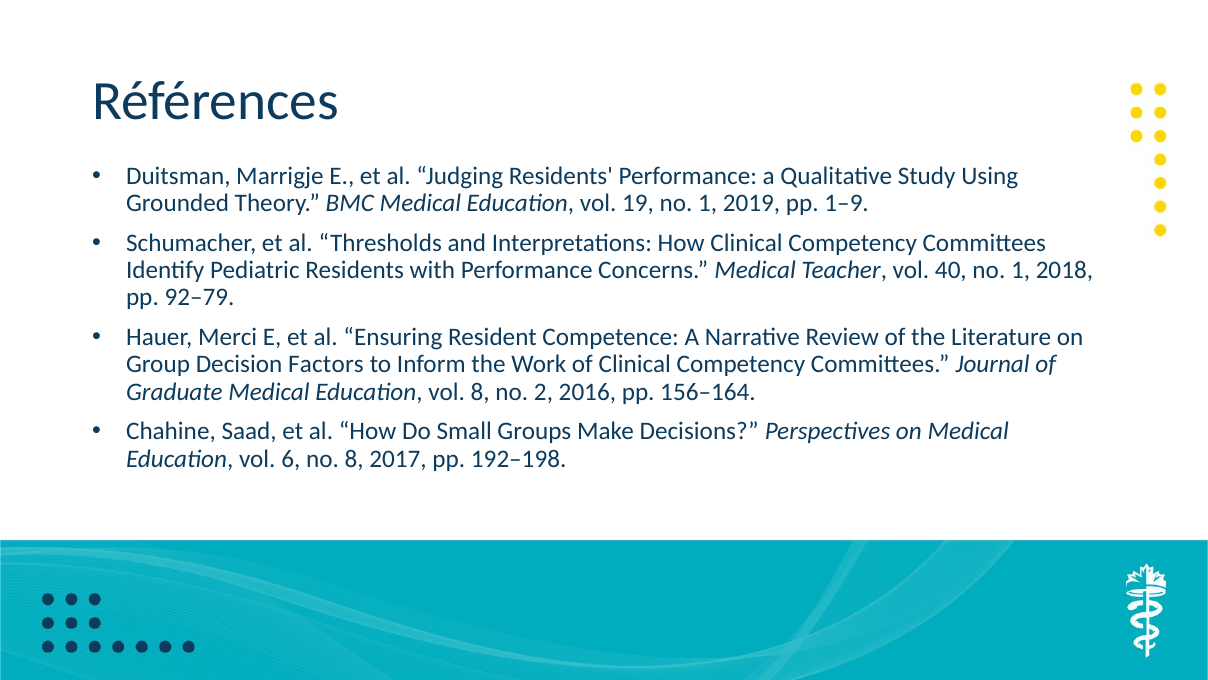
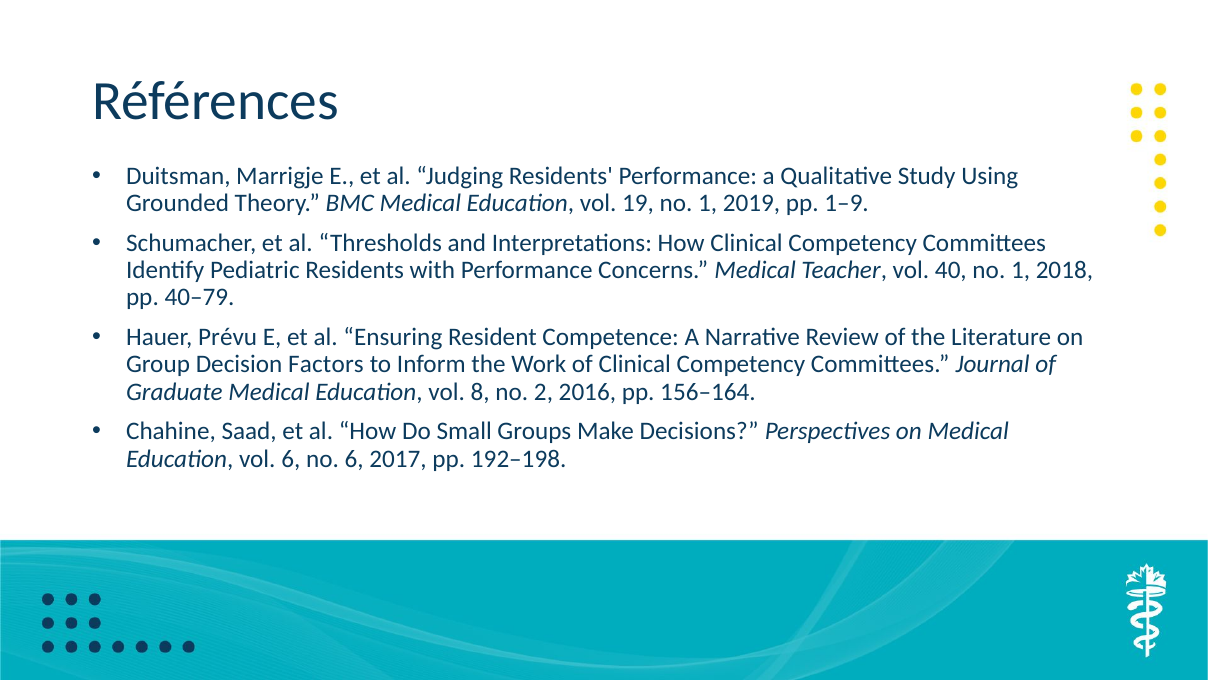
92–79: 92–79 -> 40–79 (200, 297)
Merci: Merci -> Prévu (228, 337)
no 8: 8 -> 6 (354, 458)
